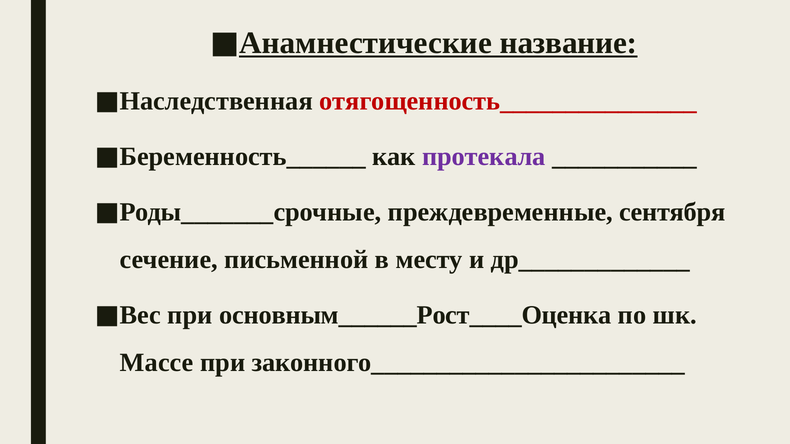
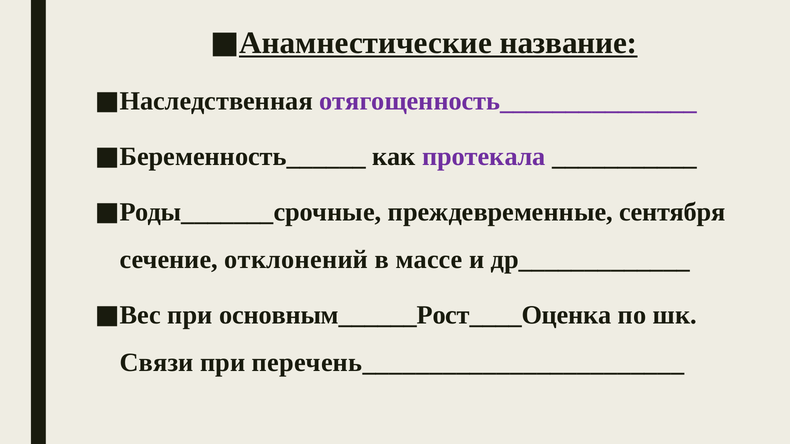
отягощенность_______________ colour: red -> purple (508, 101)
письменной: письменной -> отклонений (296, 260)
месту: месту -> массе (429, 260)
Массе: Массе -> Связи (157, 363)
законного________________________: законного________________________ -> перечень________________________ (468, 363)
